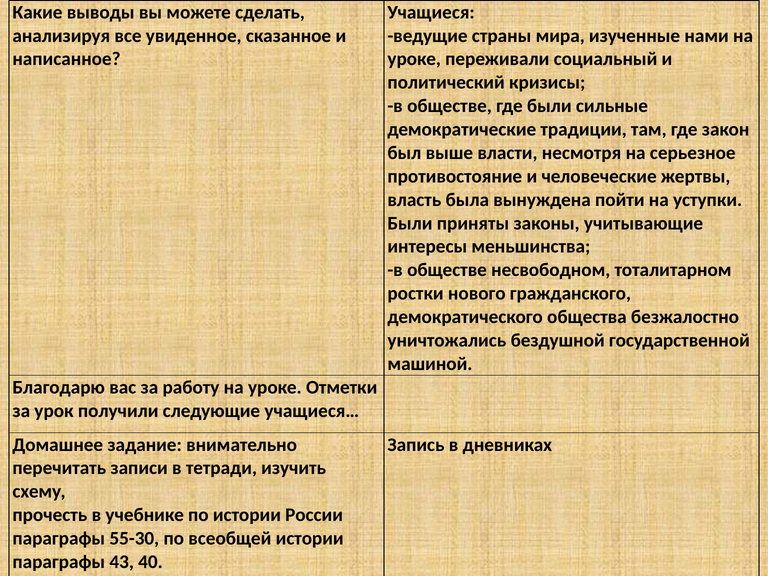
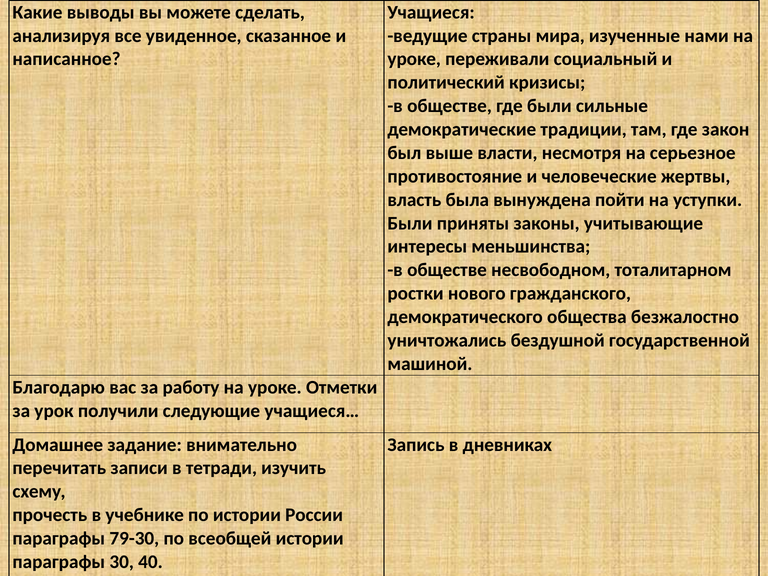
55-30: 55-30 -> 79-30 (134, 538)
43: 43 -> 30 (122, 562)
